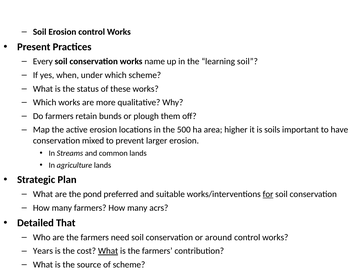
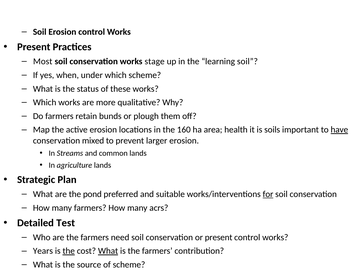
Every: Every -> Most (43, 61)
name: name -> stage (155, 61)
500: 500 -> 160 (184, 130)
higher: higher -> health (236, 130)
have underline: none -> present (339, 130)
That: That -> Test (66, 223)
or around: around -> present (219, 237)
the underline: none -> present (69, 251)
